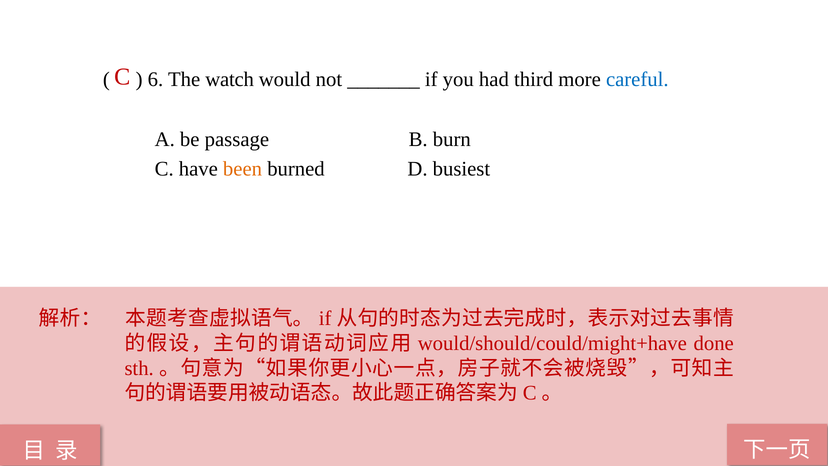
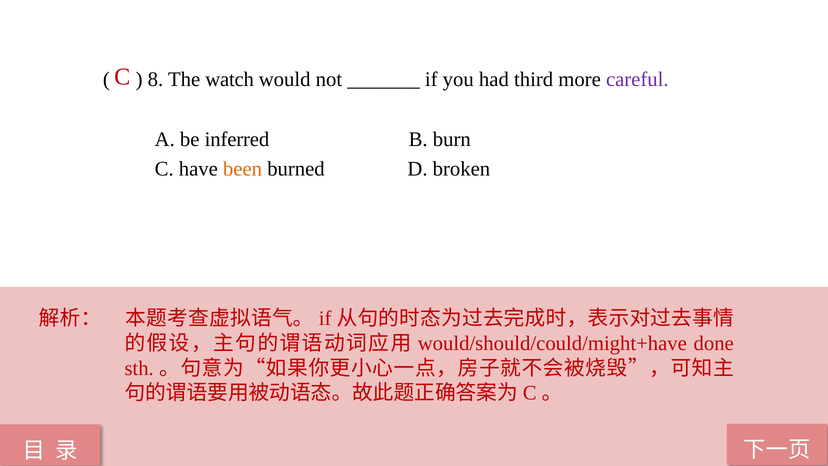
6: 6 -> 8 (156, 80)
careful colour: blue -> purple (637, 80)
passage: passage -> inferred (237, 139)
busiest: busiest -> broken (461, 169)
